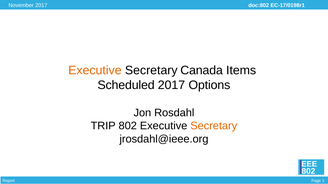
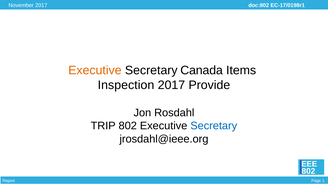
Scheduled: Scheduled -> Inspection (126, 85)
Options: Options -> Provide (209, 85)
Secretary colour: orange -> blue (214, 126)
